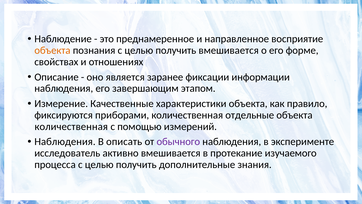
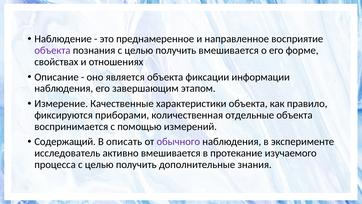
объекта colour: orange -> purple (52, 50)
является заранее: заранее -> объекта (165, 77)
количественная: количественная -> воспринимается (71, 126)
Наблюдения: Наблюдения -> Содержащий (65, 141)
